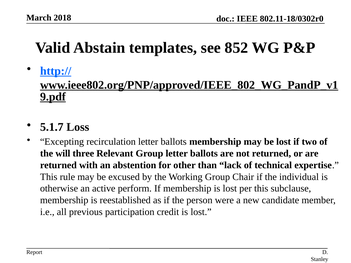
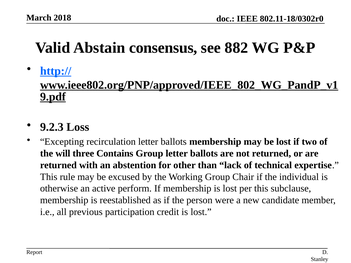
templates: templates -> consensus (163, 48)
852: 852 -> 882 (236, 48)
5.1.7: 5.1.7 -> 9.2.3 (52, 127)
Relevant: Relevant -> Contains (115, 154)
